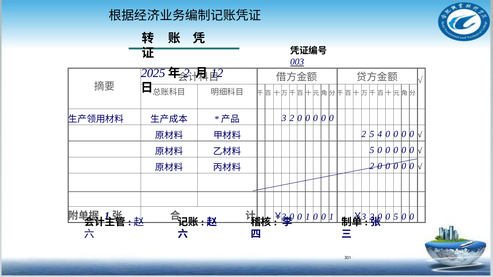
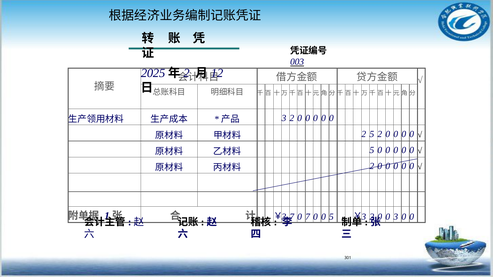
5 4: 4 -> 2 (380, 134)
0: 0 -> 7 (292, 217)
1: 1 -> 7 (308, 217)
1: 1 -> 5 (331, 217)
0 5: 5 -> 3 (396, 217)
